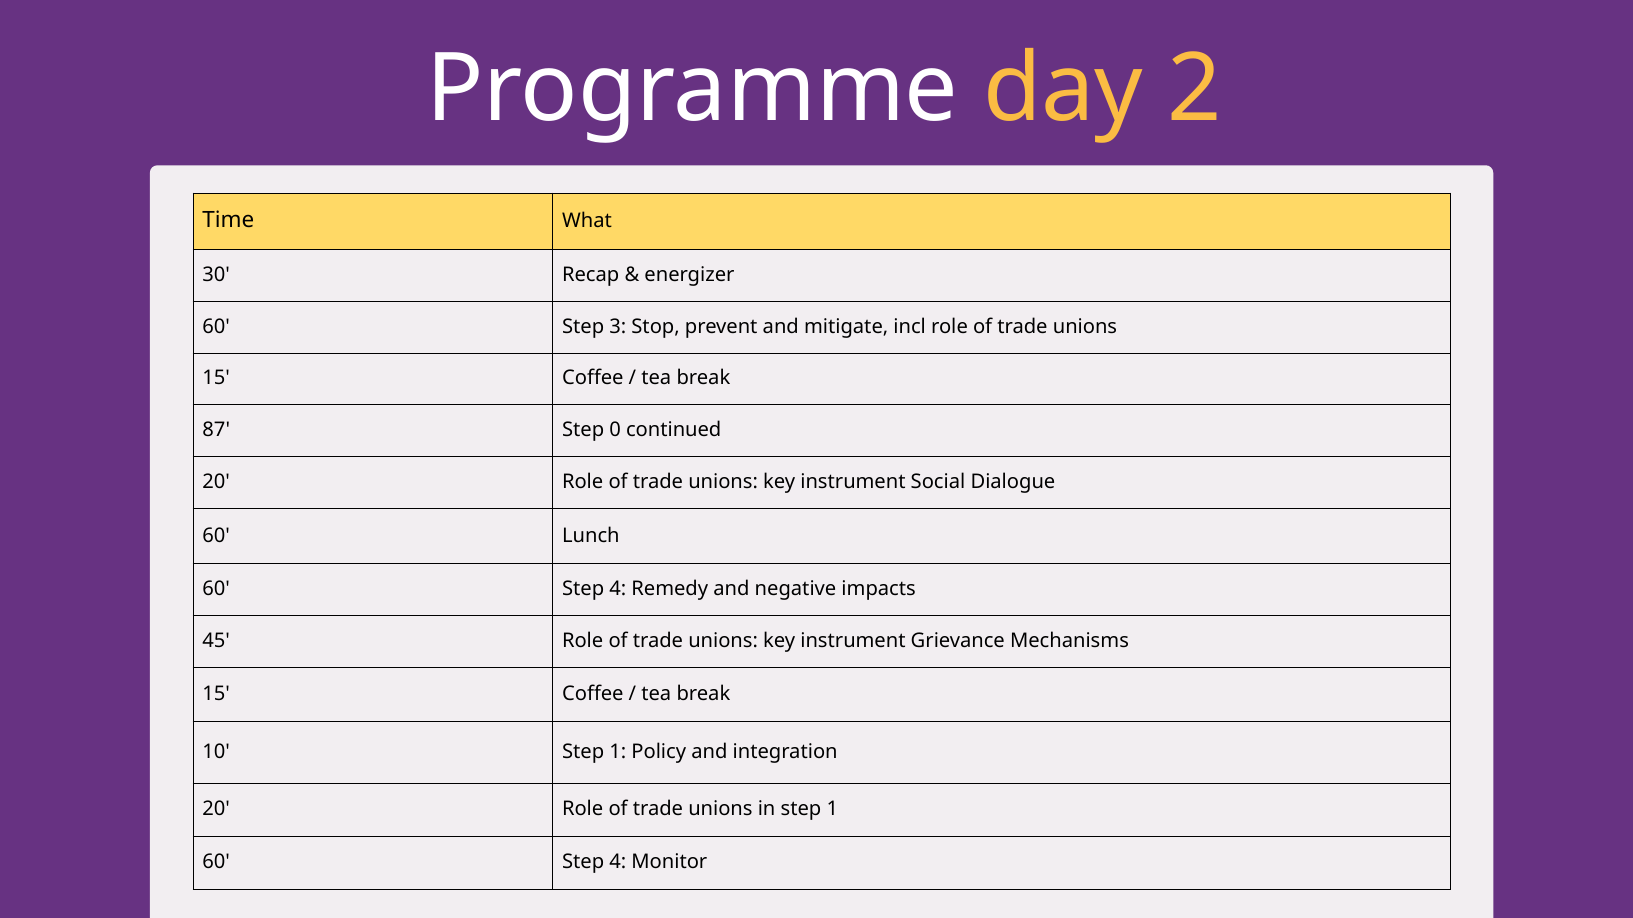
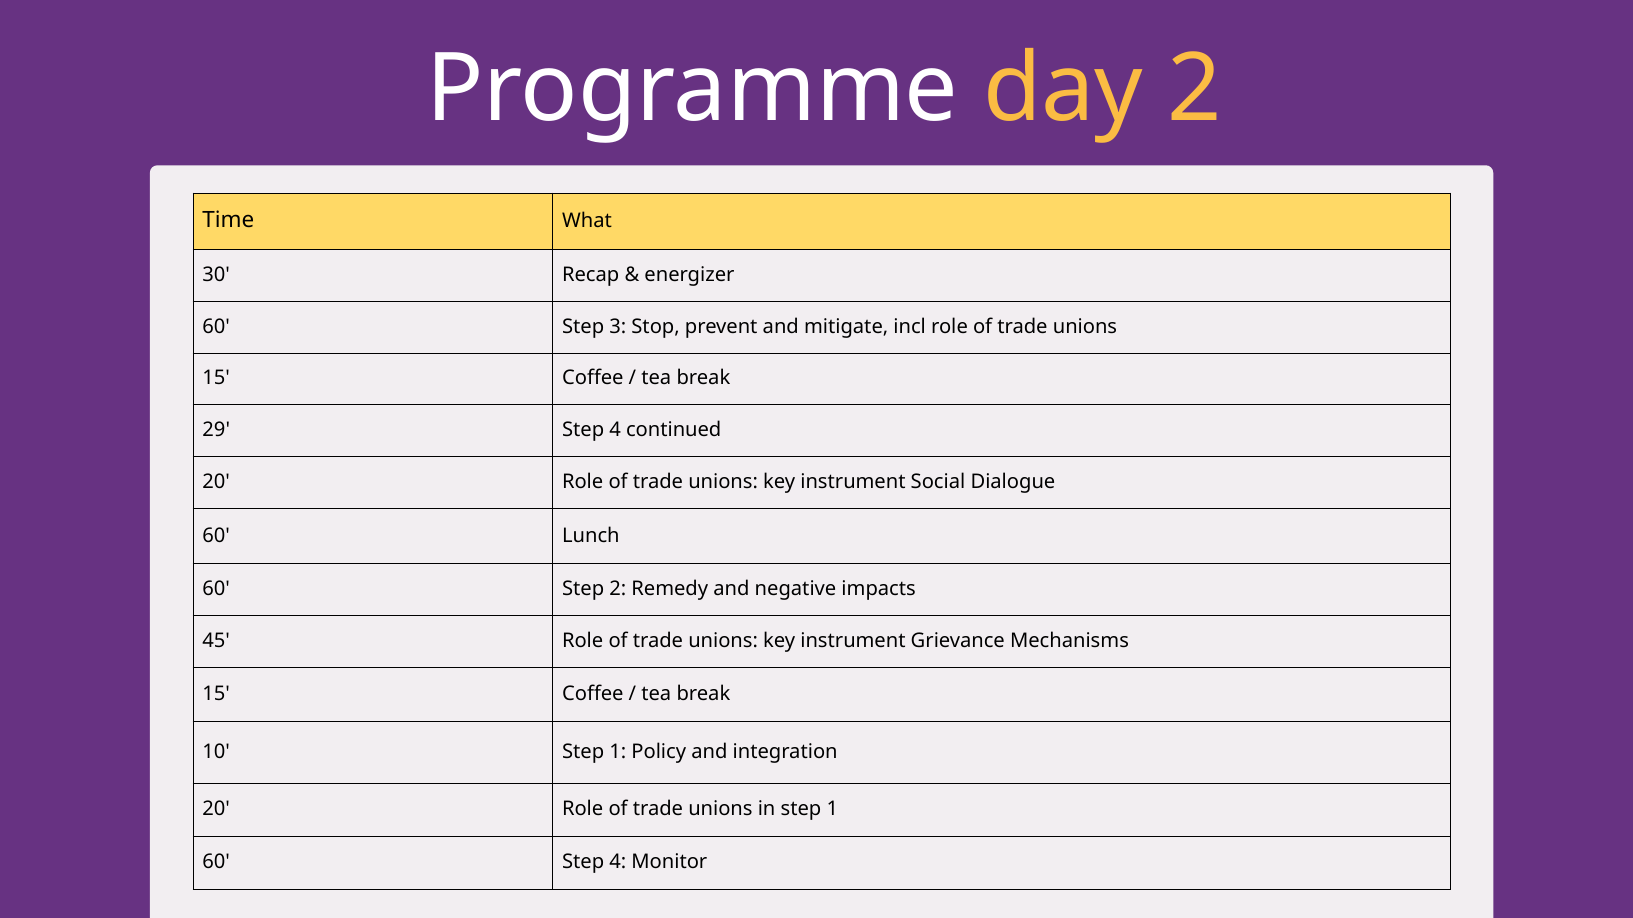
87: 87 -> 29 (216, 430)
0: 0 -> 4 (615, 430)
4: 4 -> 2 (618, 589)
